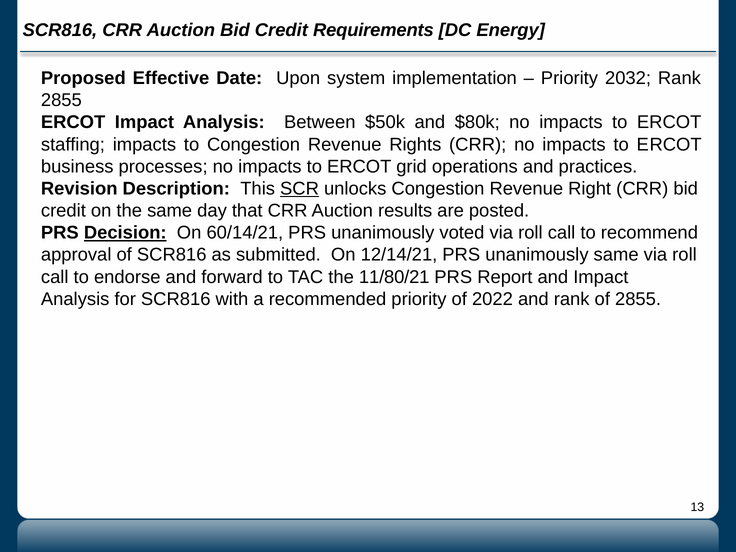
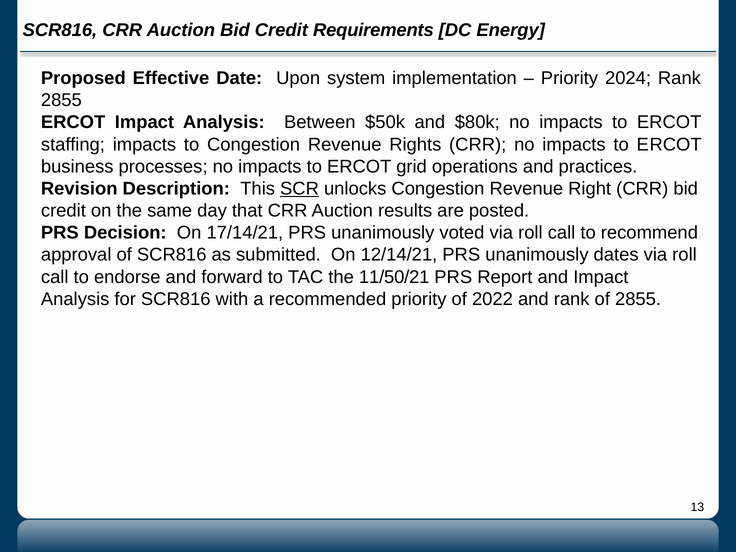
2032: 2032 -> 2024 (628, 78)
Decision underline: present -> none (125, 233)
60/14/21: 60/14/21 -> 17/14/21 (245, 233)
unanimously same: same -> dates (616, 255)
11/80/21: 11/80/21 -> 11/50/21 (394, 277)
